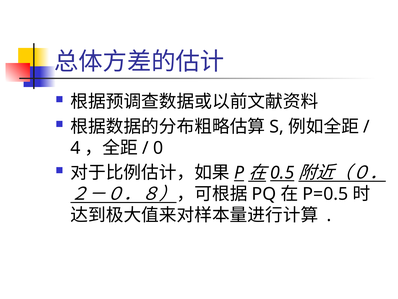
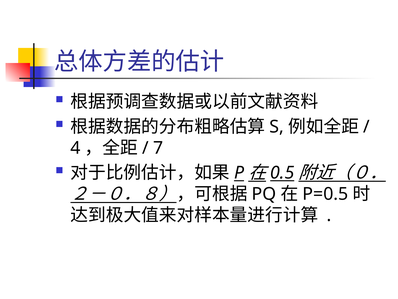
0: 0 -> 7 (158, 148)
